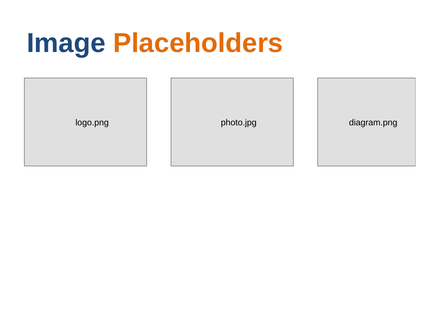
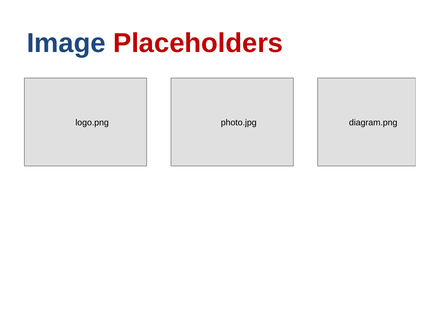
Placeholders colour: orange -> red (198, 43)
